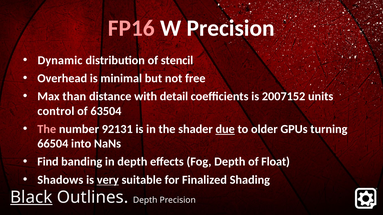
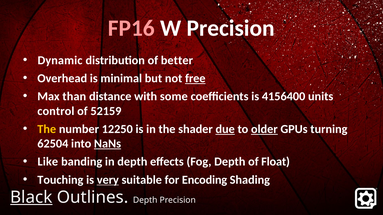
stencil: stencil -> better (177, 60)
free underline: none -> present (195, 78)
detail: detail -> some (174, 97)
2007152: 2007152 -> 4156400 (284, 97)
63504: 63504 -> 52159 (106, 111)
The colour: pink -> yellow (47, 129)
92131: 92131 -> 12250 (117, 129)
older underline: none -> present (264, 129)
66504: 66504 -> 62504 (53, 144)
NaNs underline: none -> present (108, 144)
Find: Find -> Like (48, 162)
Shadows: Shadows -> Touching (60, 180)
Finalized: Finalized -> Encoding (205, 180)
